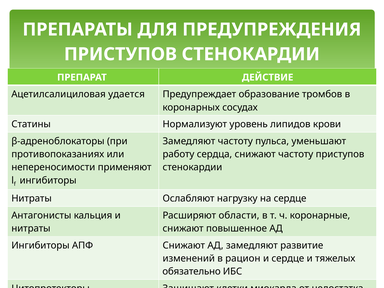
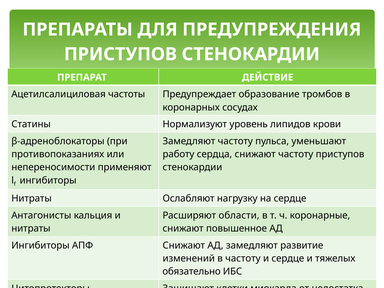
удается: удается -> частоты (127, 94)
в рацион: рацион -> частоту (243, 258)
